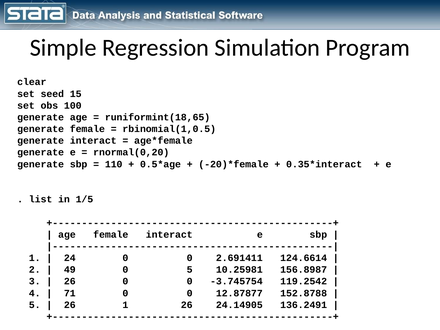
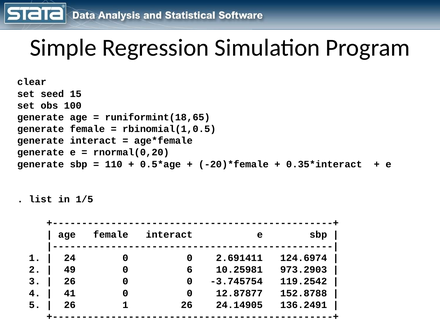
124.6614: 124.6614 -> 124.6974 (304, 258)
0 5: 5 -> 6 (190, 270)
156.8987: 156.8987 -> 973.2903 (304, 270)
71: 71 -> 41 (70, 293)
